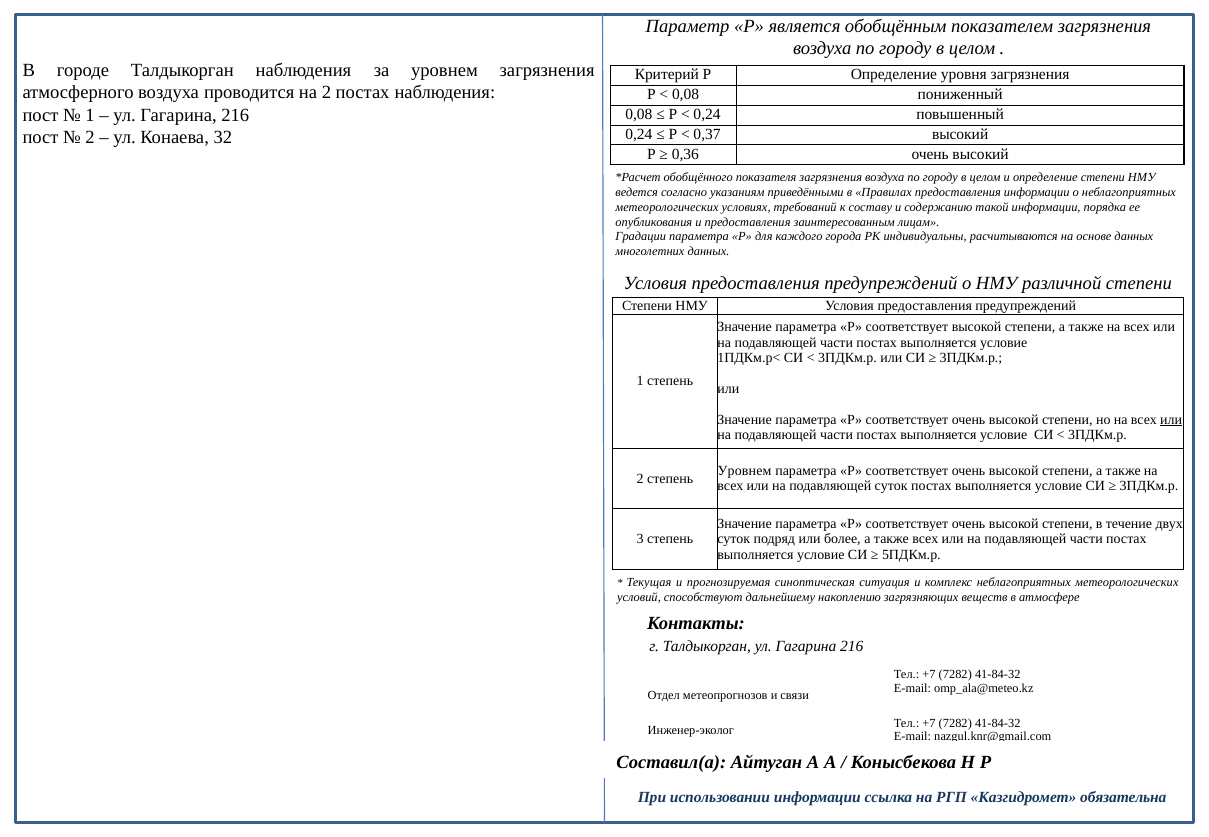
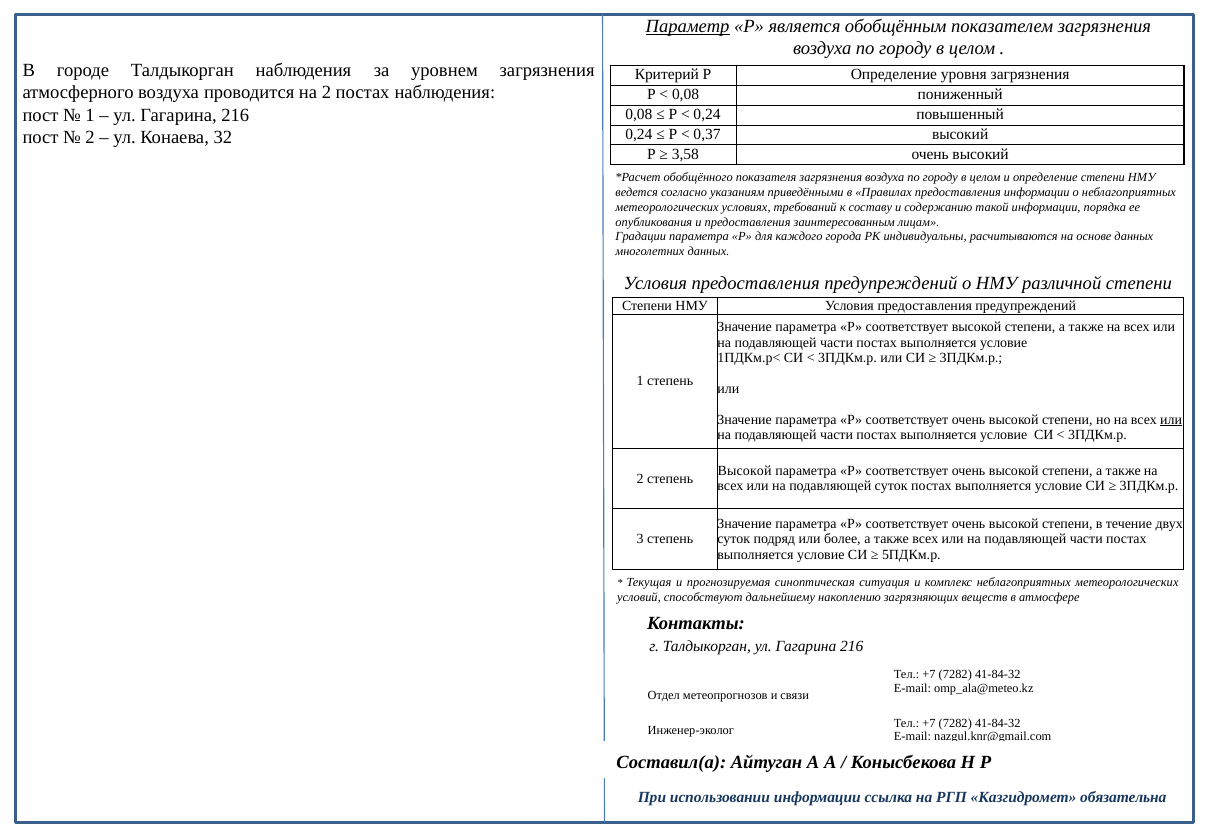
Параметр underline: none -> present (688, 27)
0,36: 0,36 -> 3,58 (685, 155)
Уровнем: Уровнем -> Высокой (745, 471)
